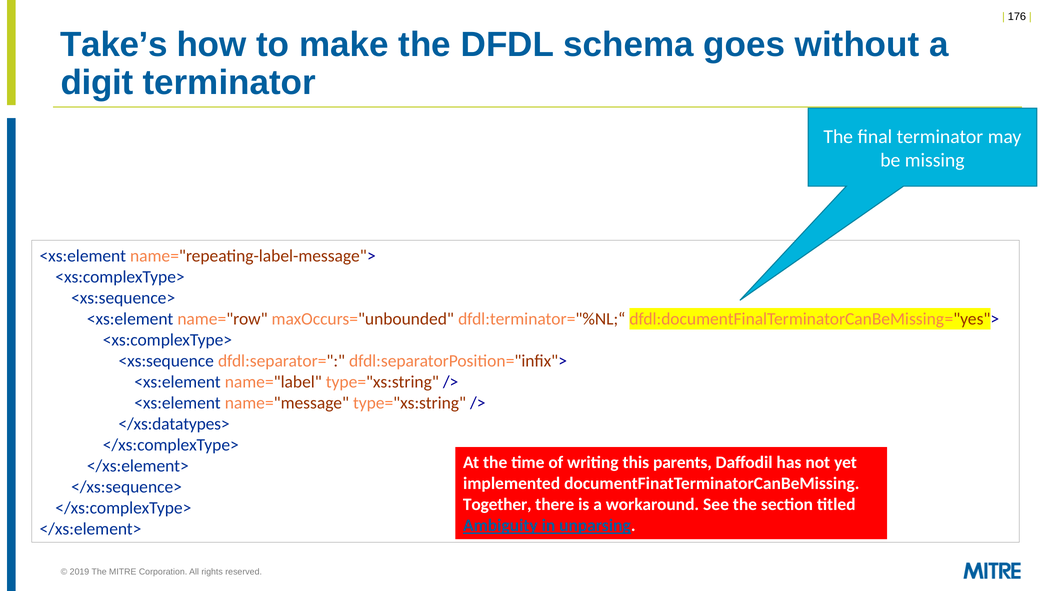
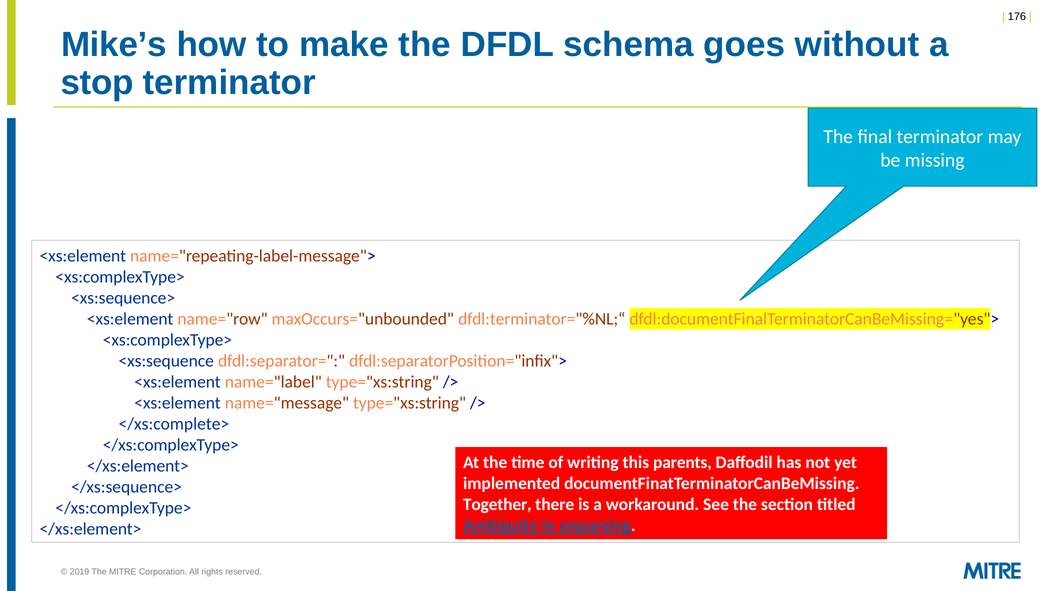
Take’s: Take’s -> Mike’s (114, 45)
digit: digit -> stop (97, 83)
</xs:datatypes>: </xs:datatypes> -> </xs:complete> (174, 424)
